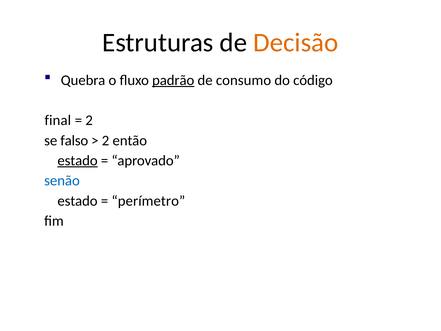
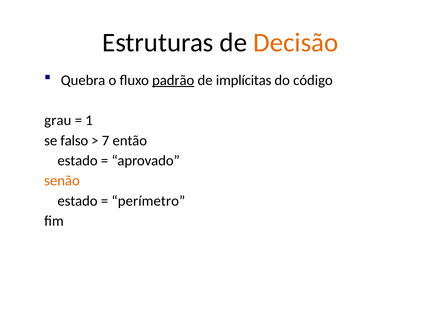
consumo: consumo -> implícitas (244, 80)
final: final -> grau (58, 120)
2: 2 -> 1 (89, 120)
2: 2 -> 7 (106, 140)
estado underline: present -> none (78, 160)
senão colour: blue -> orange (62, 181)
